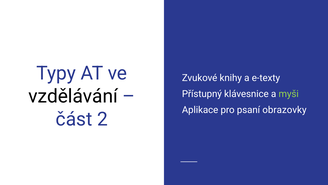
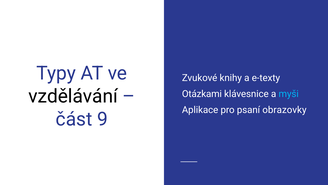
Přístupný: Přístupný -> Otázkami (202, 94)
myši colour: light green -> light blue (289, 94)
2: 2 -> 9 (102, 119)
